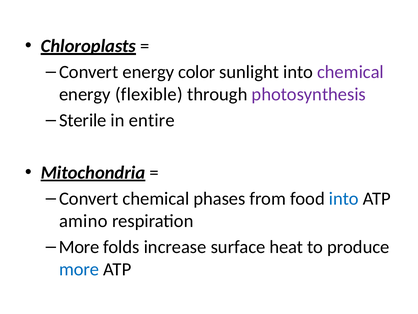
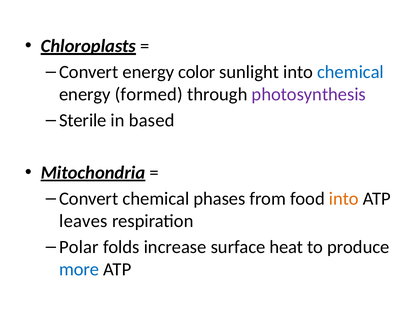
chemical colour: purple -> blue (351, 72)
flexible: flexible -> formed (149, 94)
entire: entire -> based (152, 120)
into colour: blue -> orange (344, 198)
amino: amino -> leaves (83, 221)
More: More -> Polar (79, 247)
